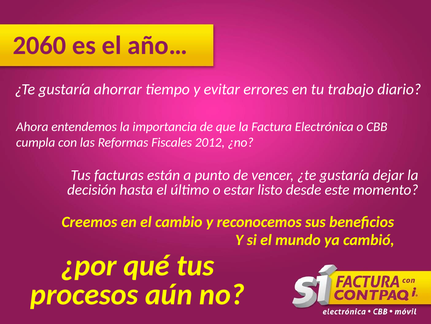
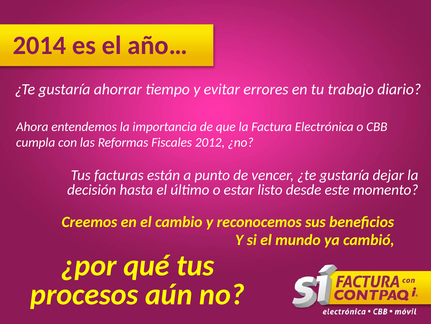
2060: 2060 -> 2014 (40, 45)
